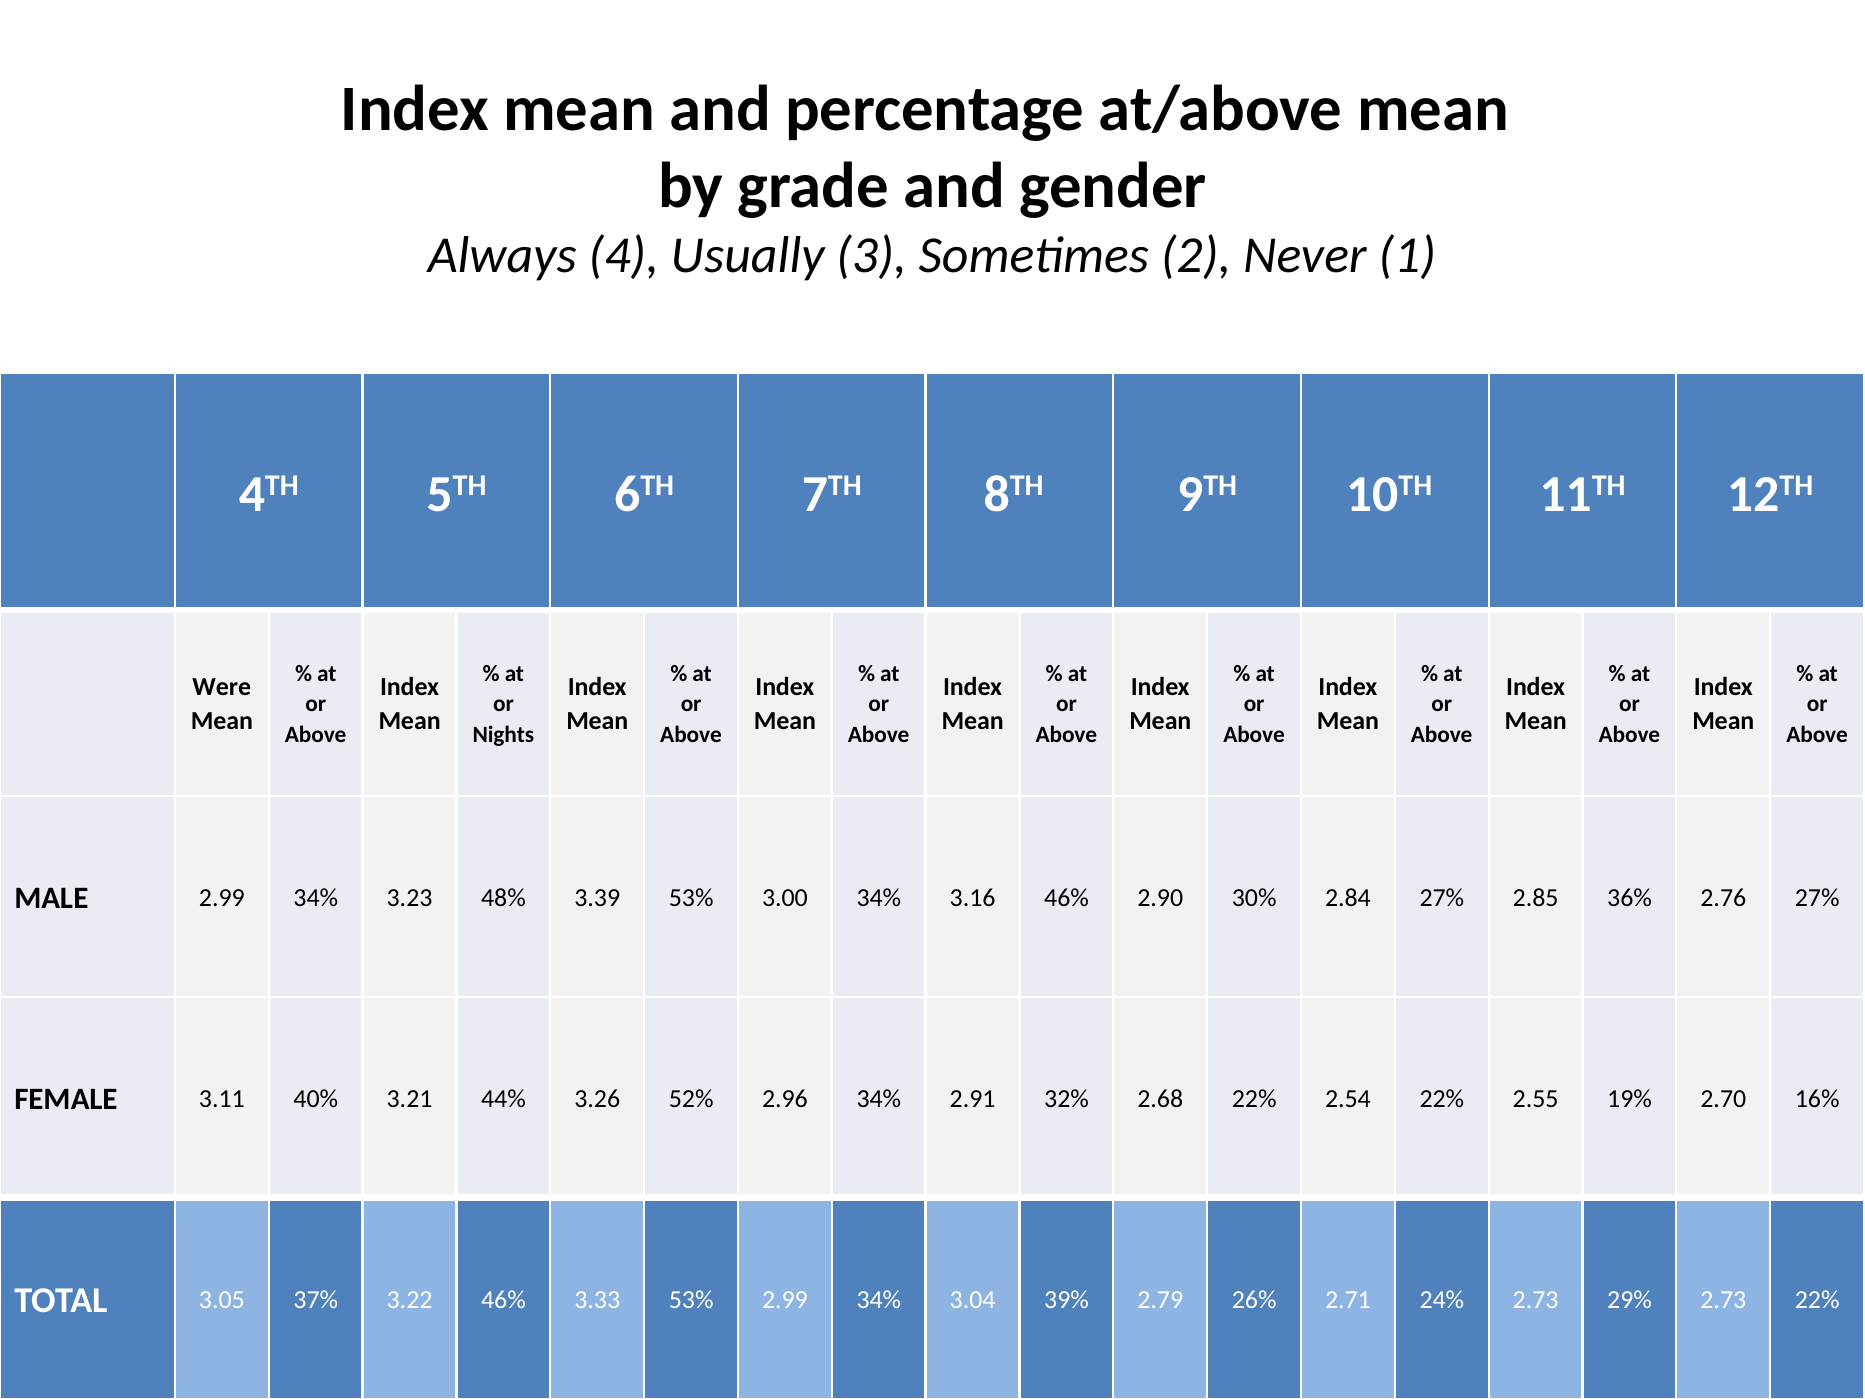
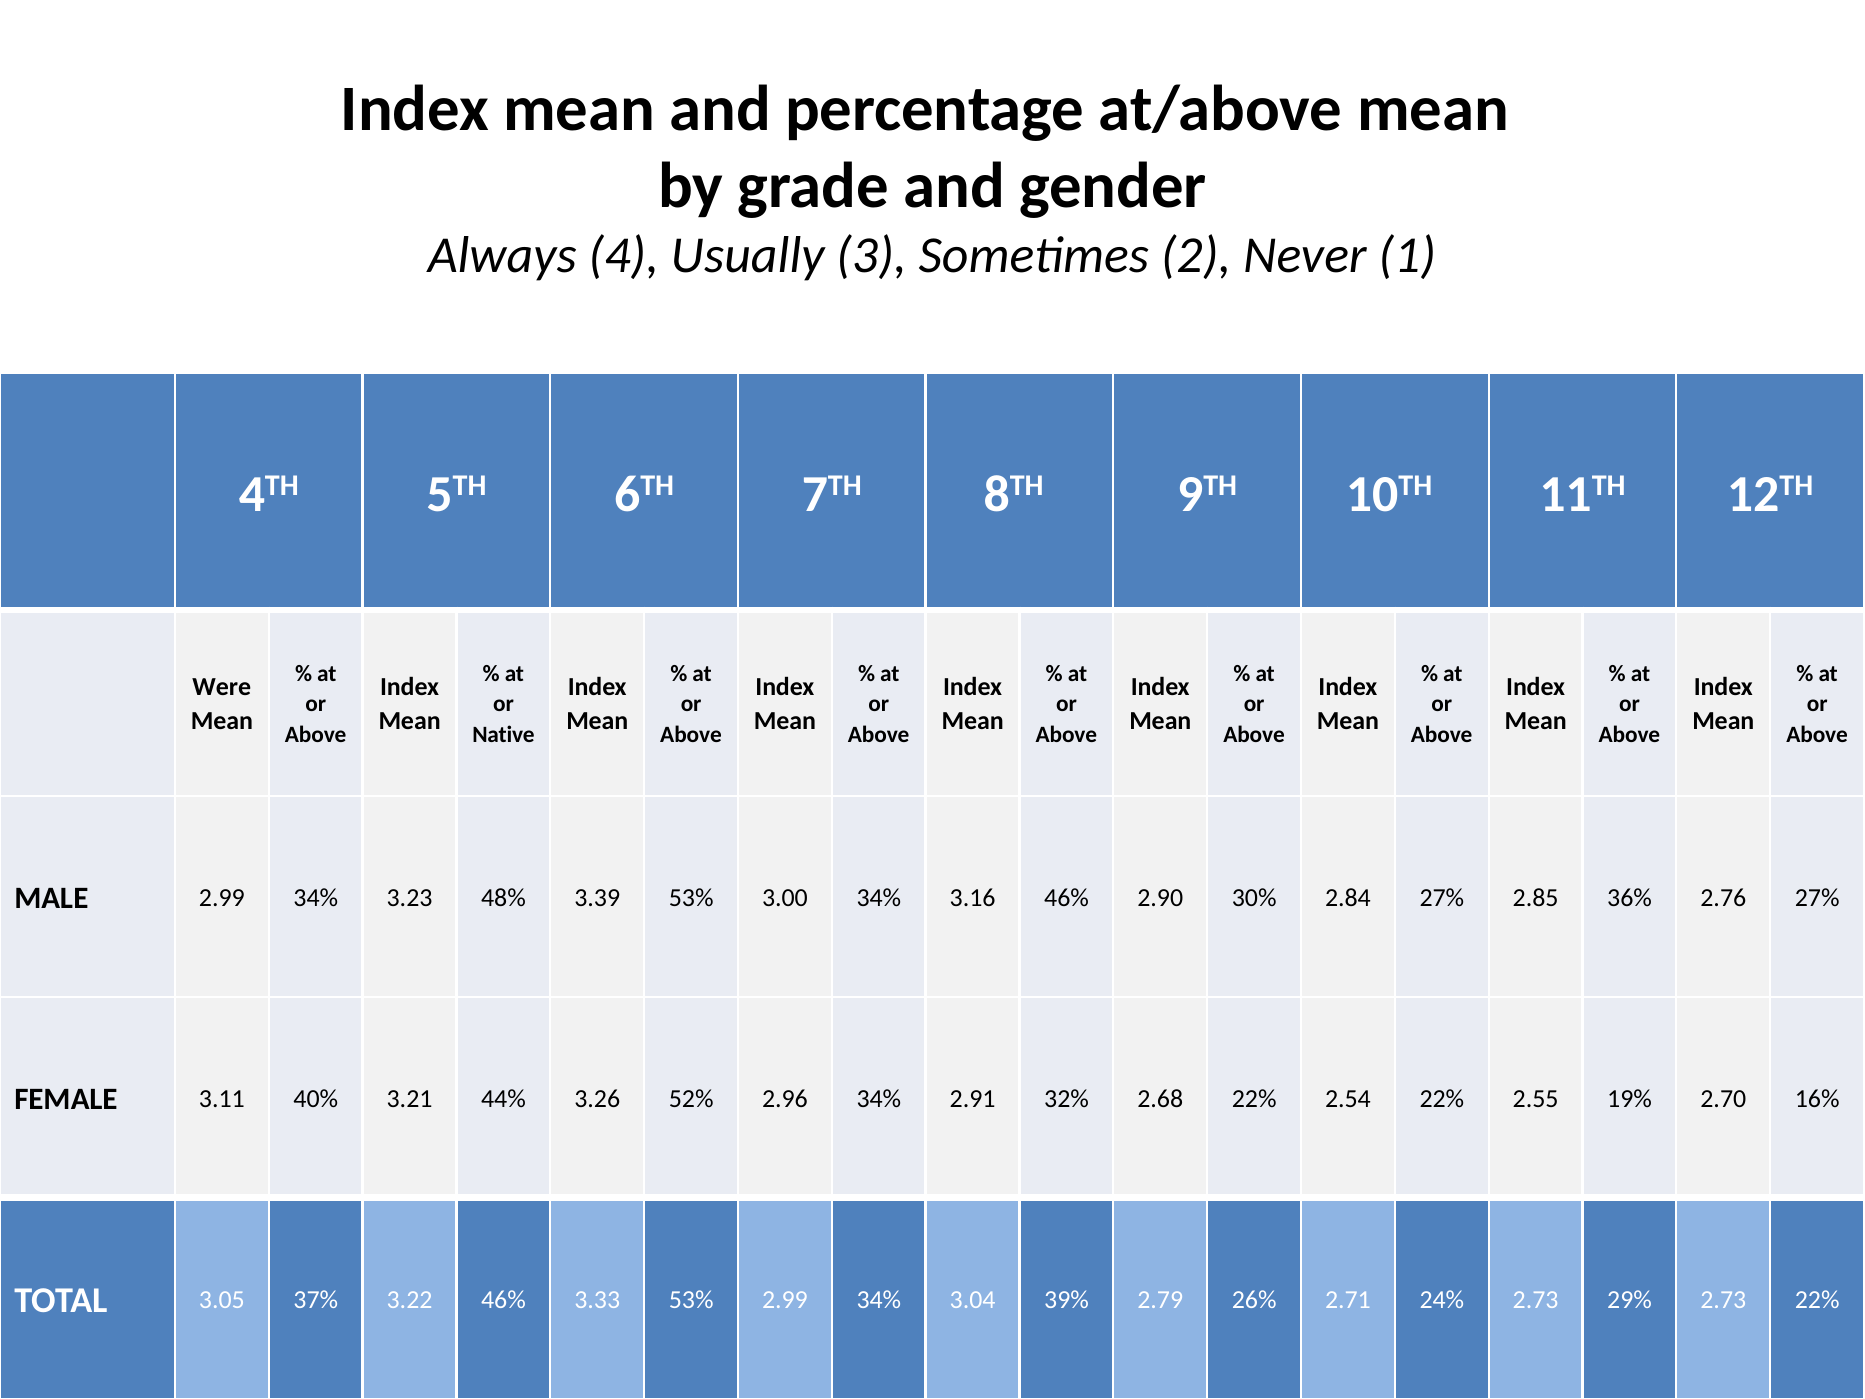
Nights: Nights -> Native (503, 734)
